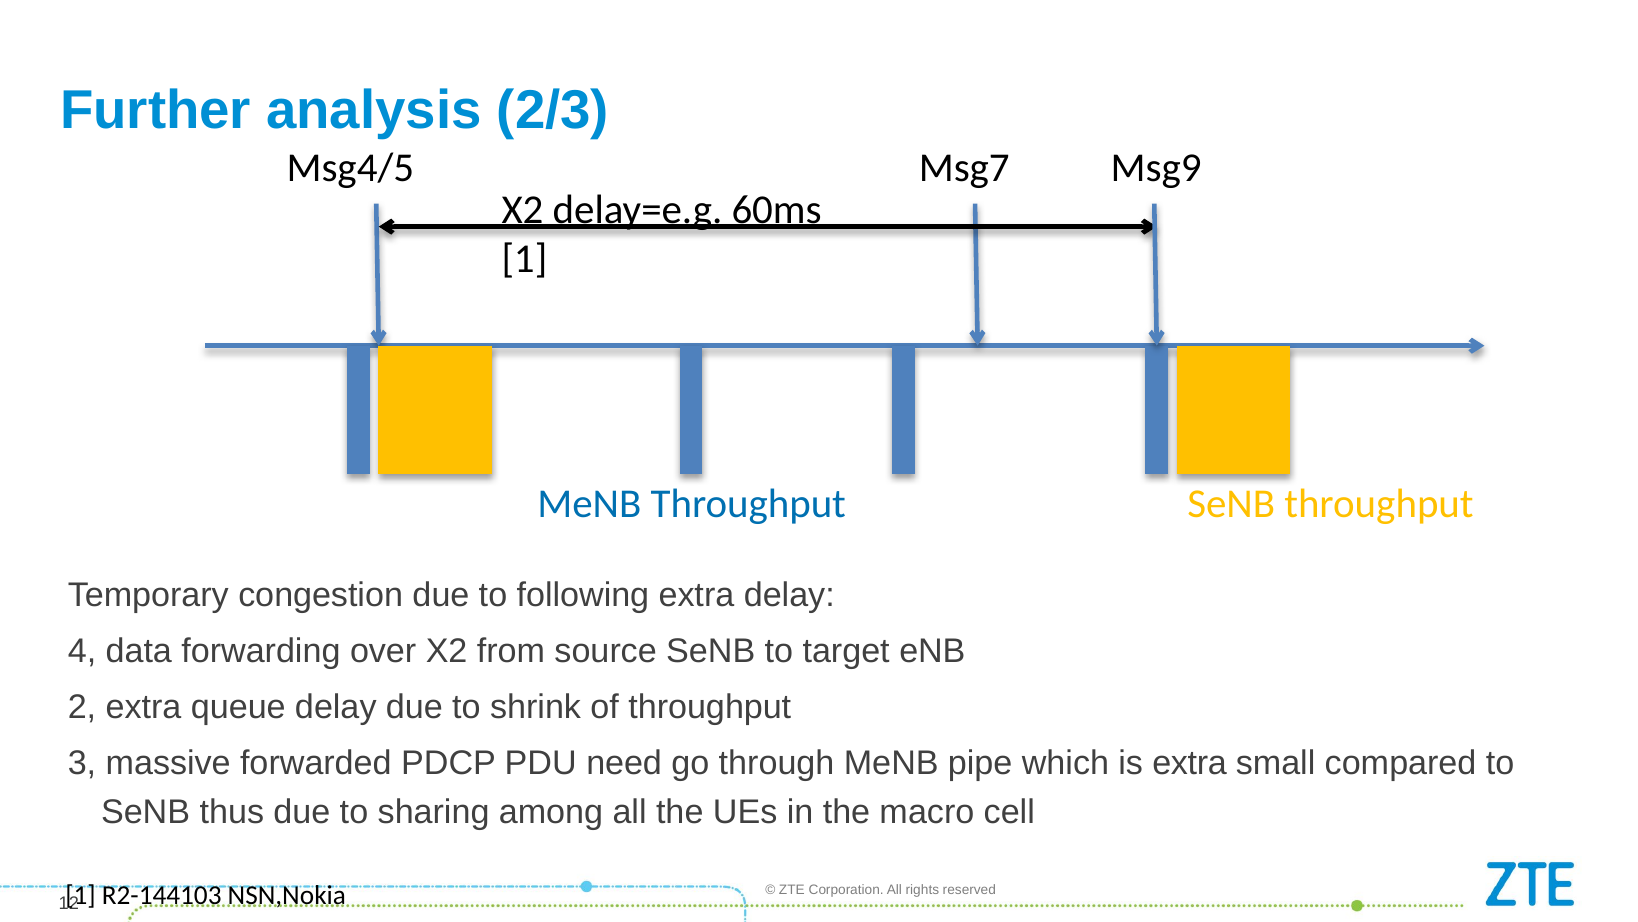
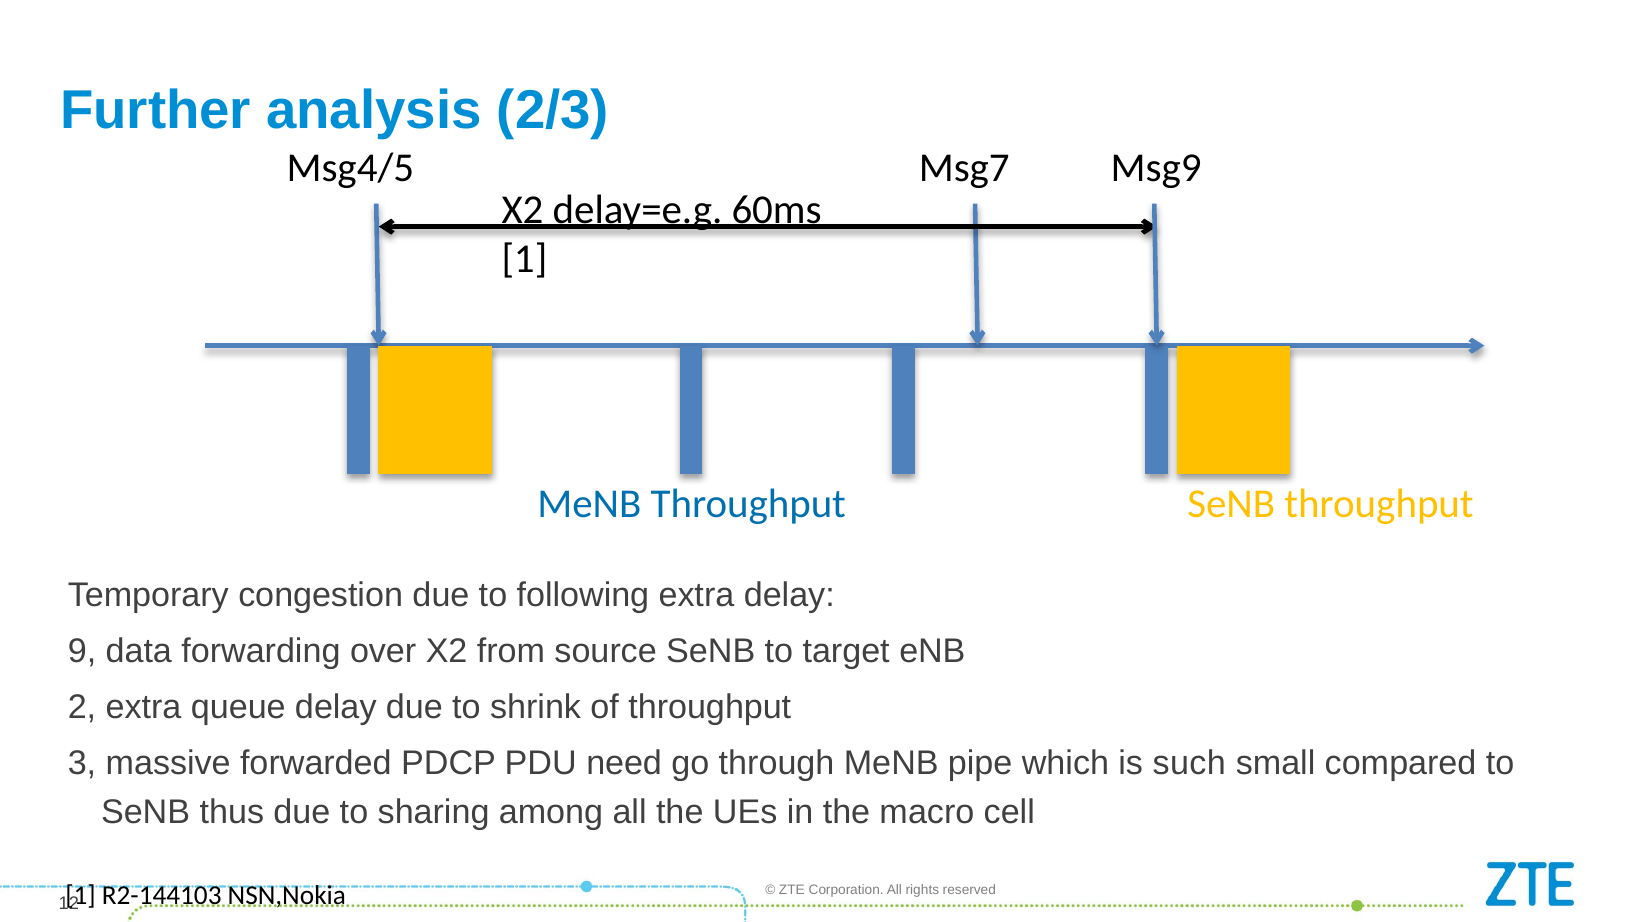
4: 4 -> 9 (82, 651)
is extra: extra -> such (1189, 763)
